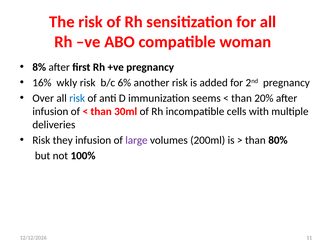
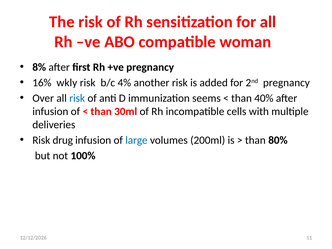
6%: 6% -> 4% (124, 83)
20%: 20% -> 40% (264, 98)
they: they -> drug (63, 140)
large colour: purple -> blue (136, 140)
